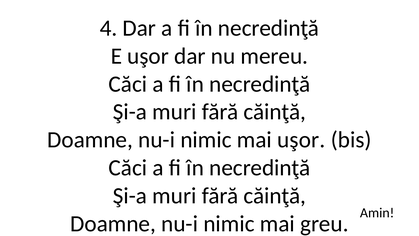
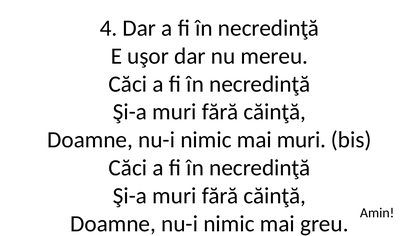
mai uşor: uşor -> muri (301, 140)
